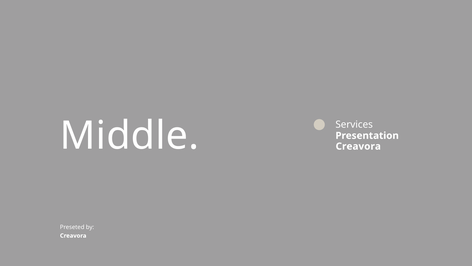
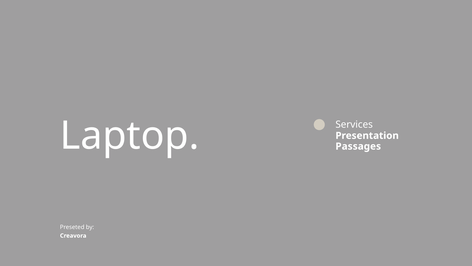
Middle: Middle -> Laptop (130, 135)
Creavora: Creavora -> Passages (358, 146)
